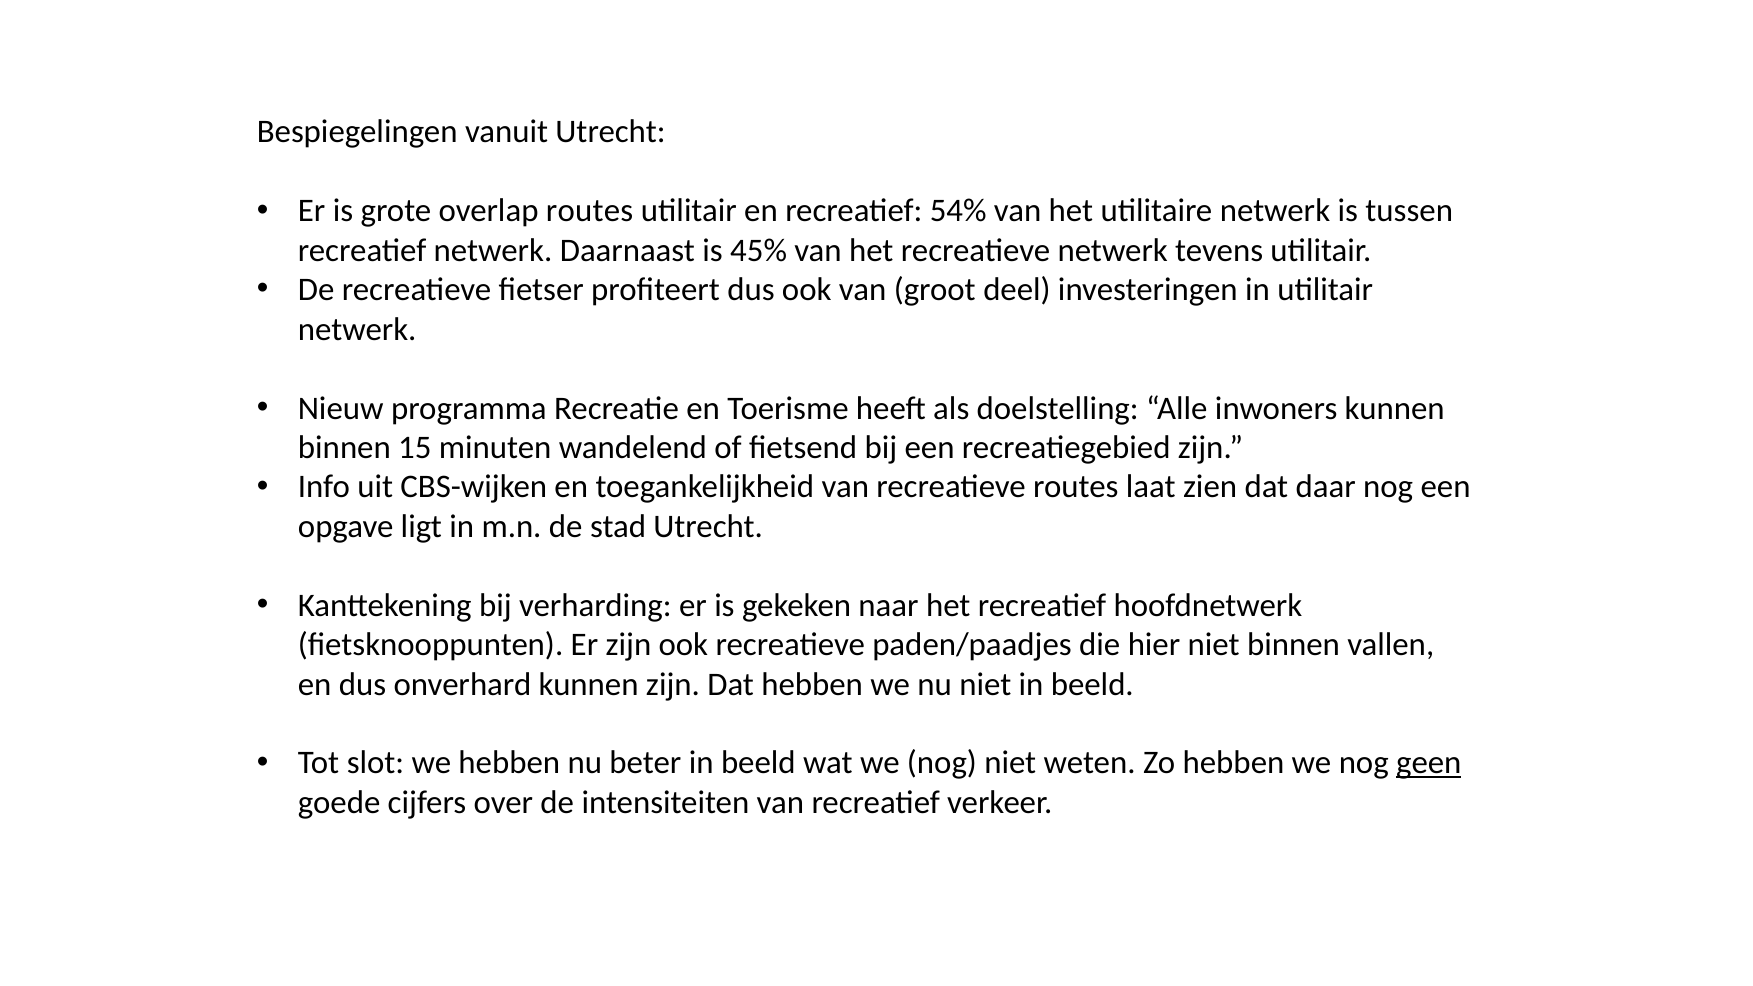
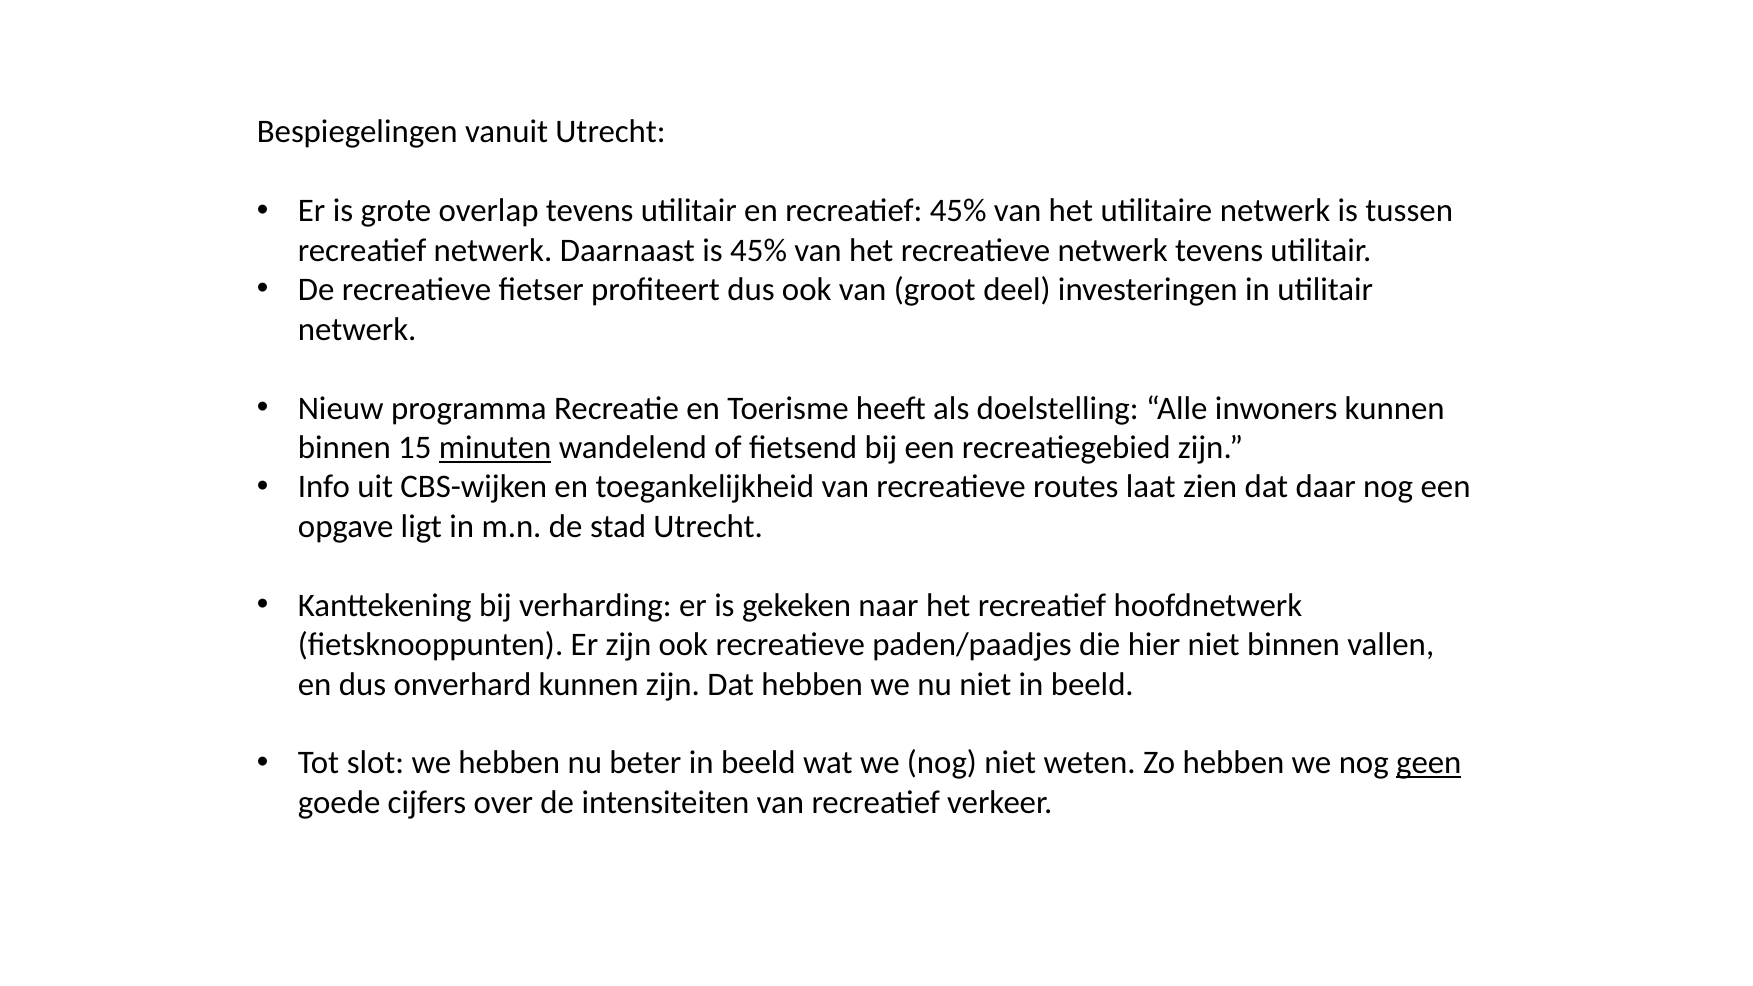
overlap routes: routes -> tevens (590, 211)
recreatief 54%: 54% -> 45% (958, 211)
minuten underline: none -> present (495, 448)
